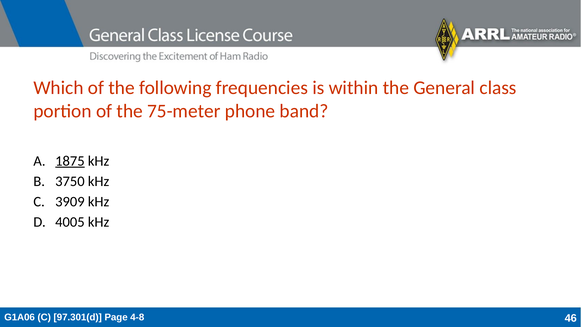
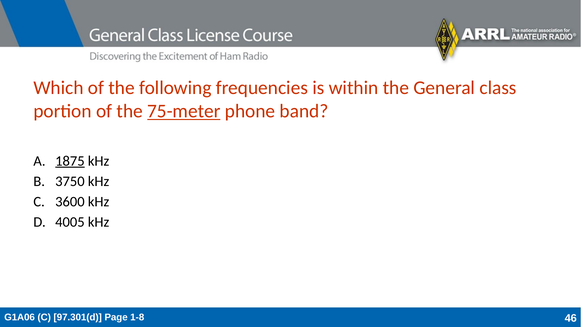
75-meter underline: none -> present (184, 111)
3909: 3909 -> 3600 (70, 201)
4-8: 4-8 -> 1-8 (137, 317)
